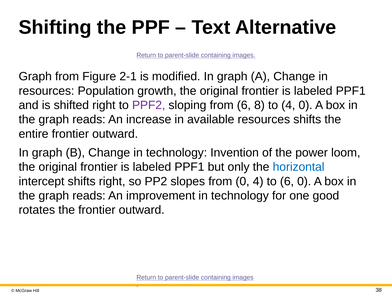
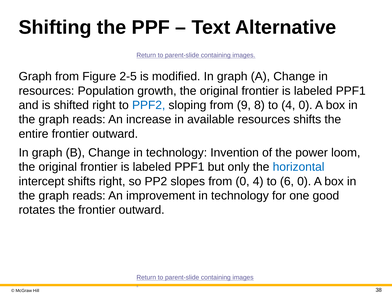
2-1: 2-1 -> 2-5 (128, 76)
PPF2 colour: purple -> blue (149, 105)
from 6: 6 -> 9 (244, 105)
